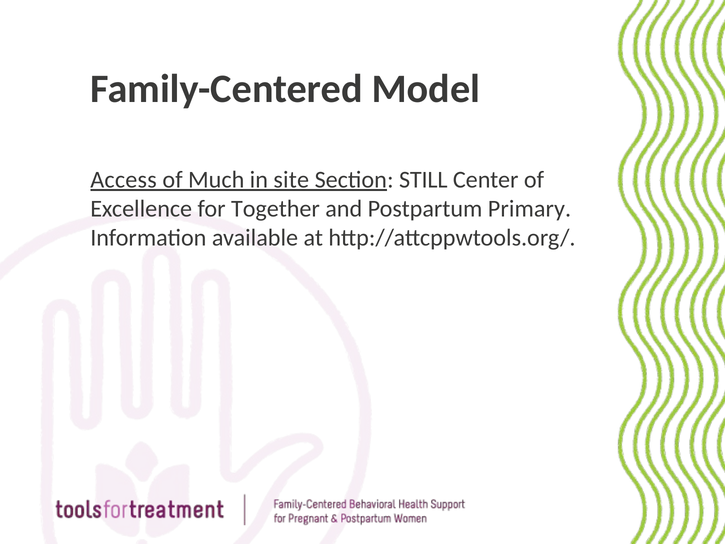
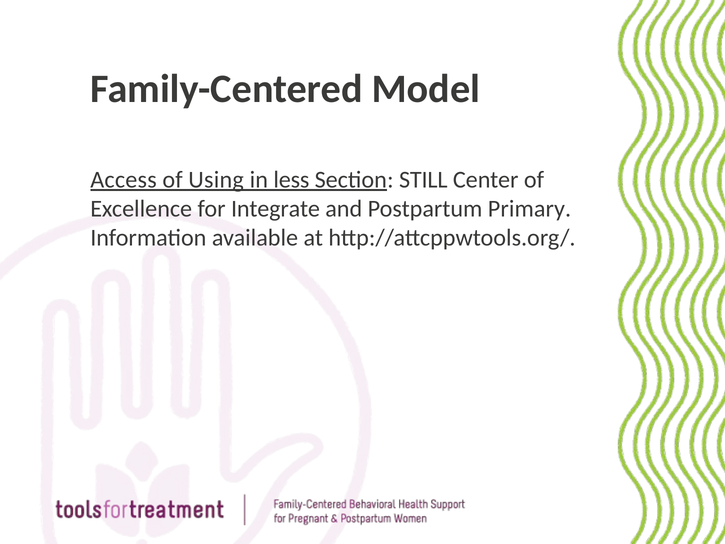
Much: Much -> Using (216, 179)
site: site -> less (291, 179)
Together: Together -> Integrate (275, 208)
